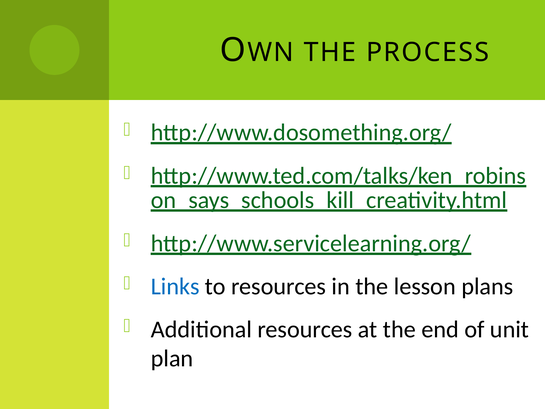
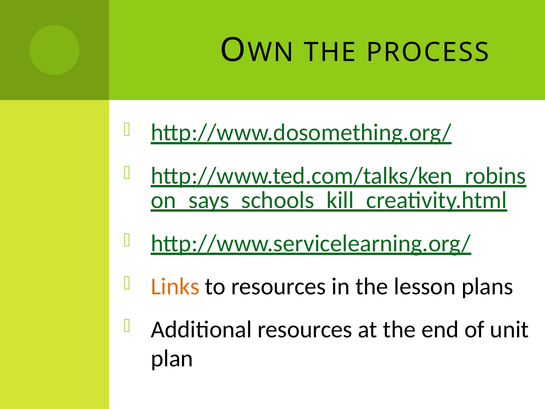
Links colour: blue -> orange (175, 286)
